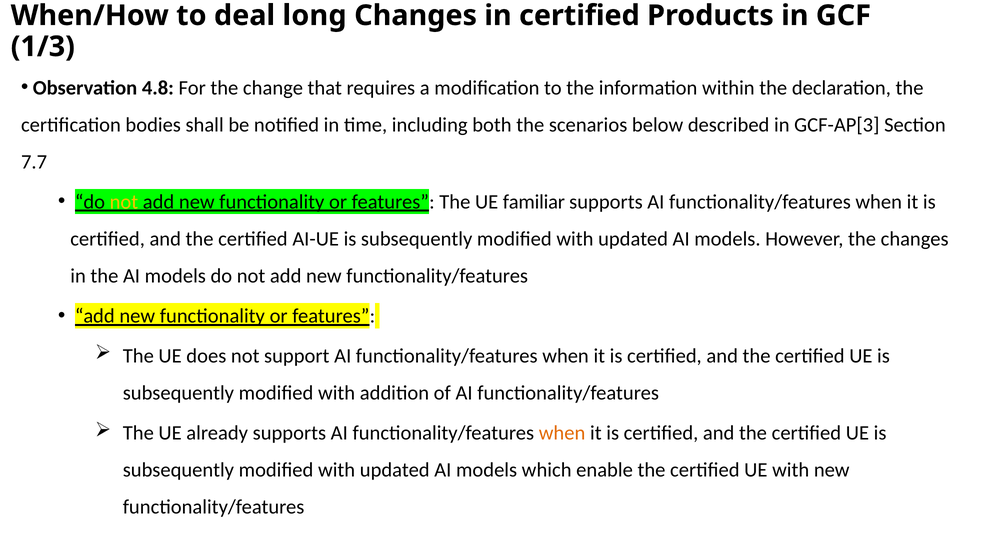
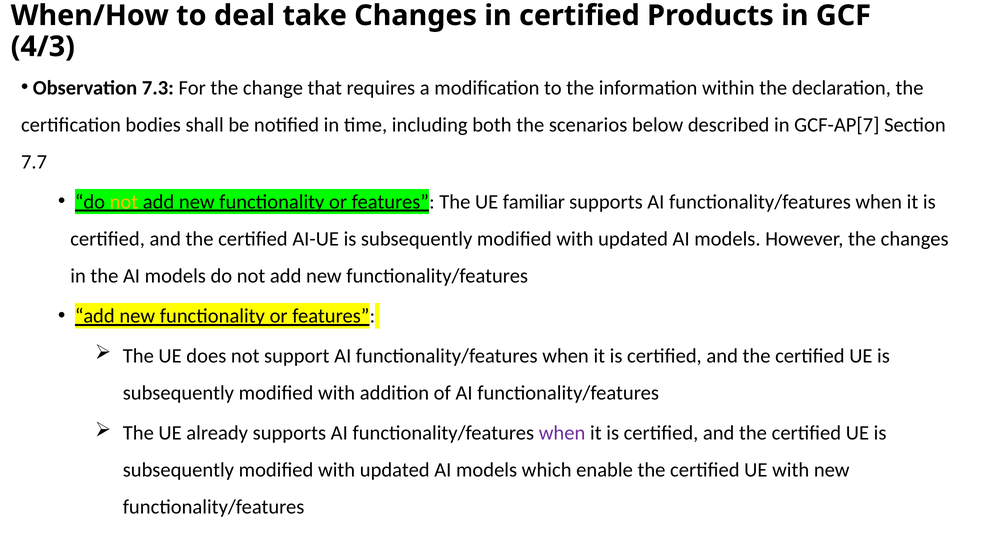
long: long -> take (315, 16)
1/3: 1/3 -> 4/3 (43, 47)
4.8: 4.8 -> 7.3 (158, 88)
GCF-AP[3: GCF-AP[3 -> GCF-AP[7 (837, 125)
when colour: orange -> purple (562, 433)
